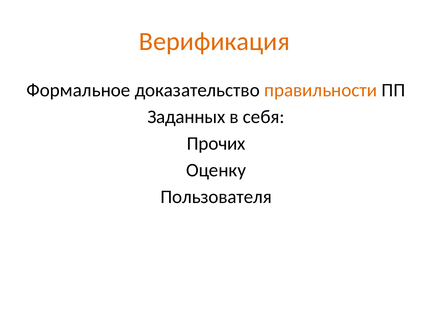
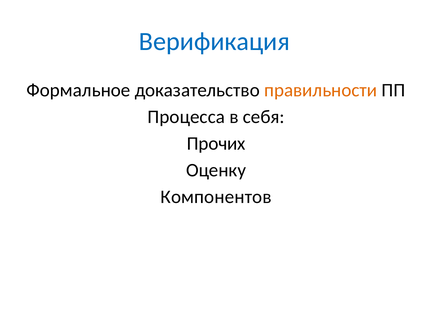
Верификация colour: orange -> blue (214, 42)
Заданных: Заданных -> Процесса (186, 117)
Пользователя: Пользователя -> Компонентов (216, 197)
